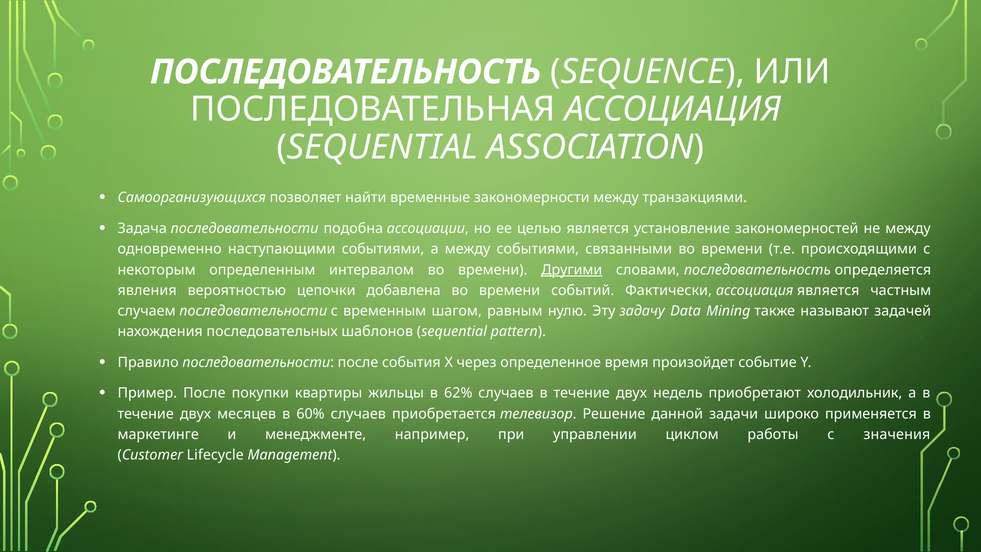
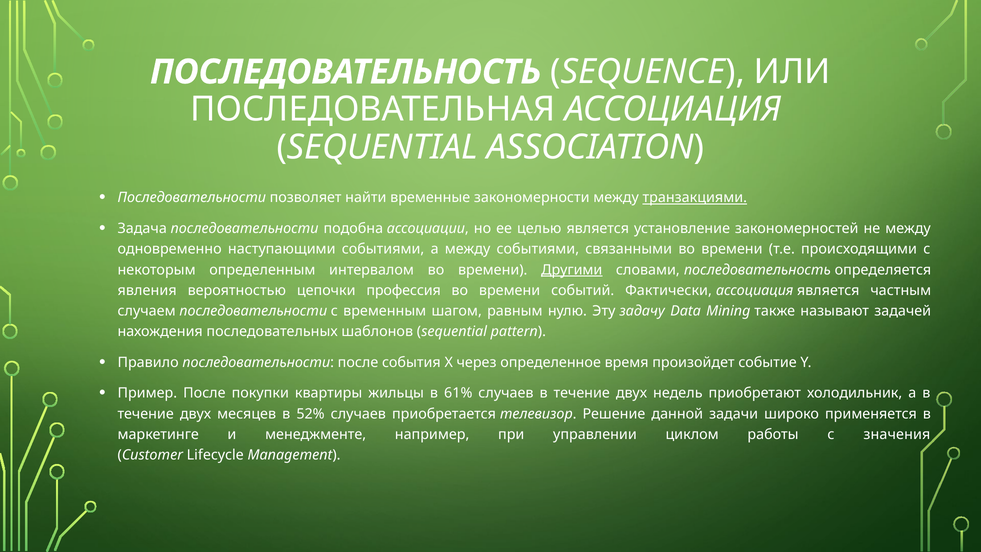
Самоорганизующихся: Самоорганизующихся -> Последовательности (192, 198)
транзакциями underline: none -> present (695, 198)
добавлена: добавлена -> профессия (404, 290)
62%: 62% -> 61% (458, 393)
60%: 60% -> 52% (310, 414)
